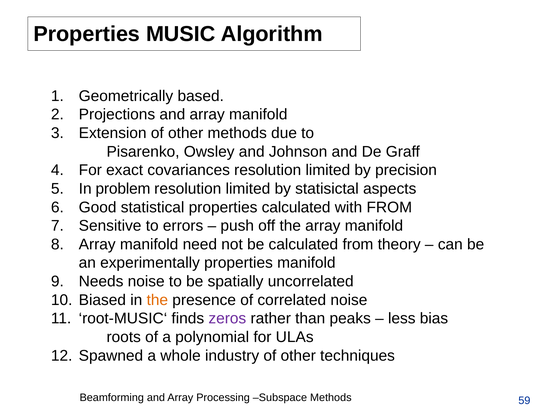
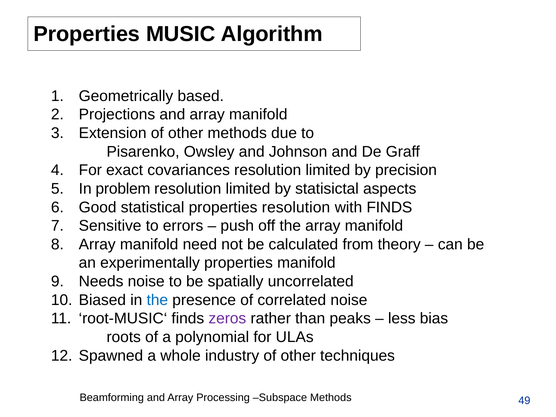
properties calculated: calculated -> resolution (296, 207)
with FROM: FROM -> FINDS (389, 207)
the colour: orange -> blue (157, 300)
59: 59 -> 49 (524, 401)
